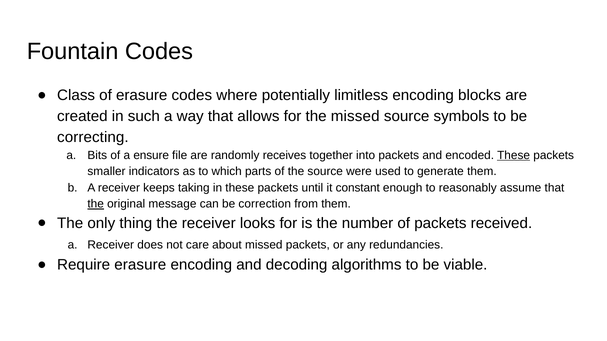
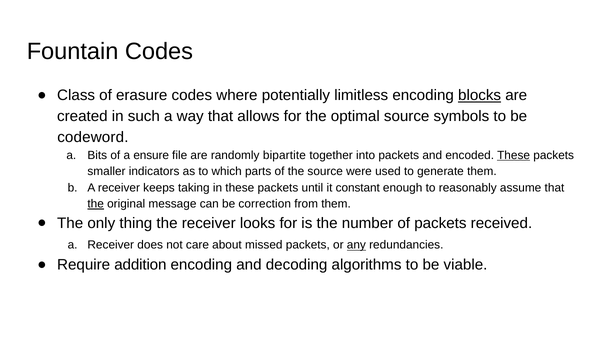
blocks underline: none -> present (480, 95)
the missed: missed -> optimal (355, 116)
correcting: correcting -> codeword (93, 137)
receives: receives -> bipartite (284, 155)
any underline: none -> present (356, 245)
Require erasure: erasure -> addition (140, 265)
